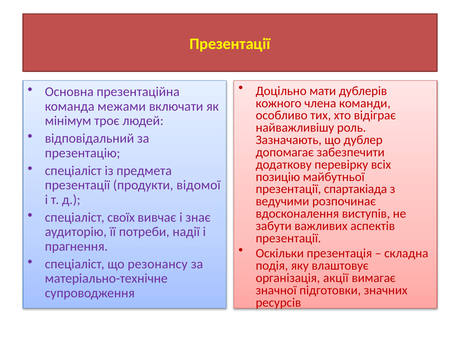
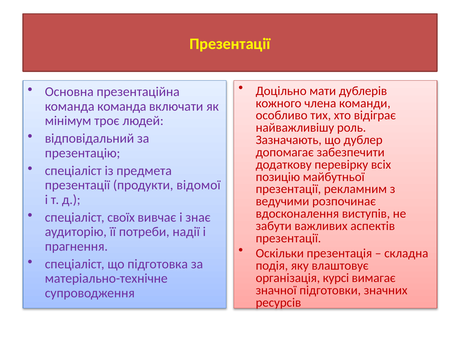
команда межами: межами -> команда (122, 106)
спартакіада: спартакіада -> рекламним (355, 189)
резонансу: резонансу -> підготовка (158, 264)
акції: акції -> курсі (336, 278)
